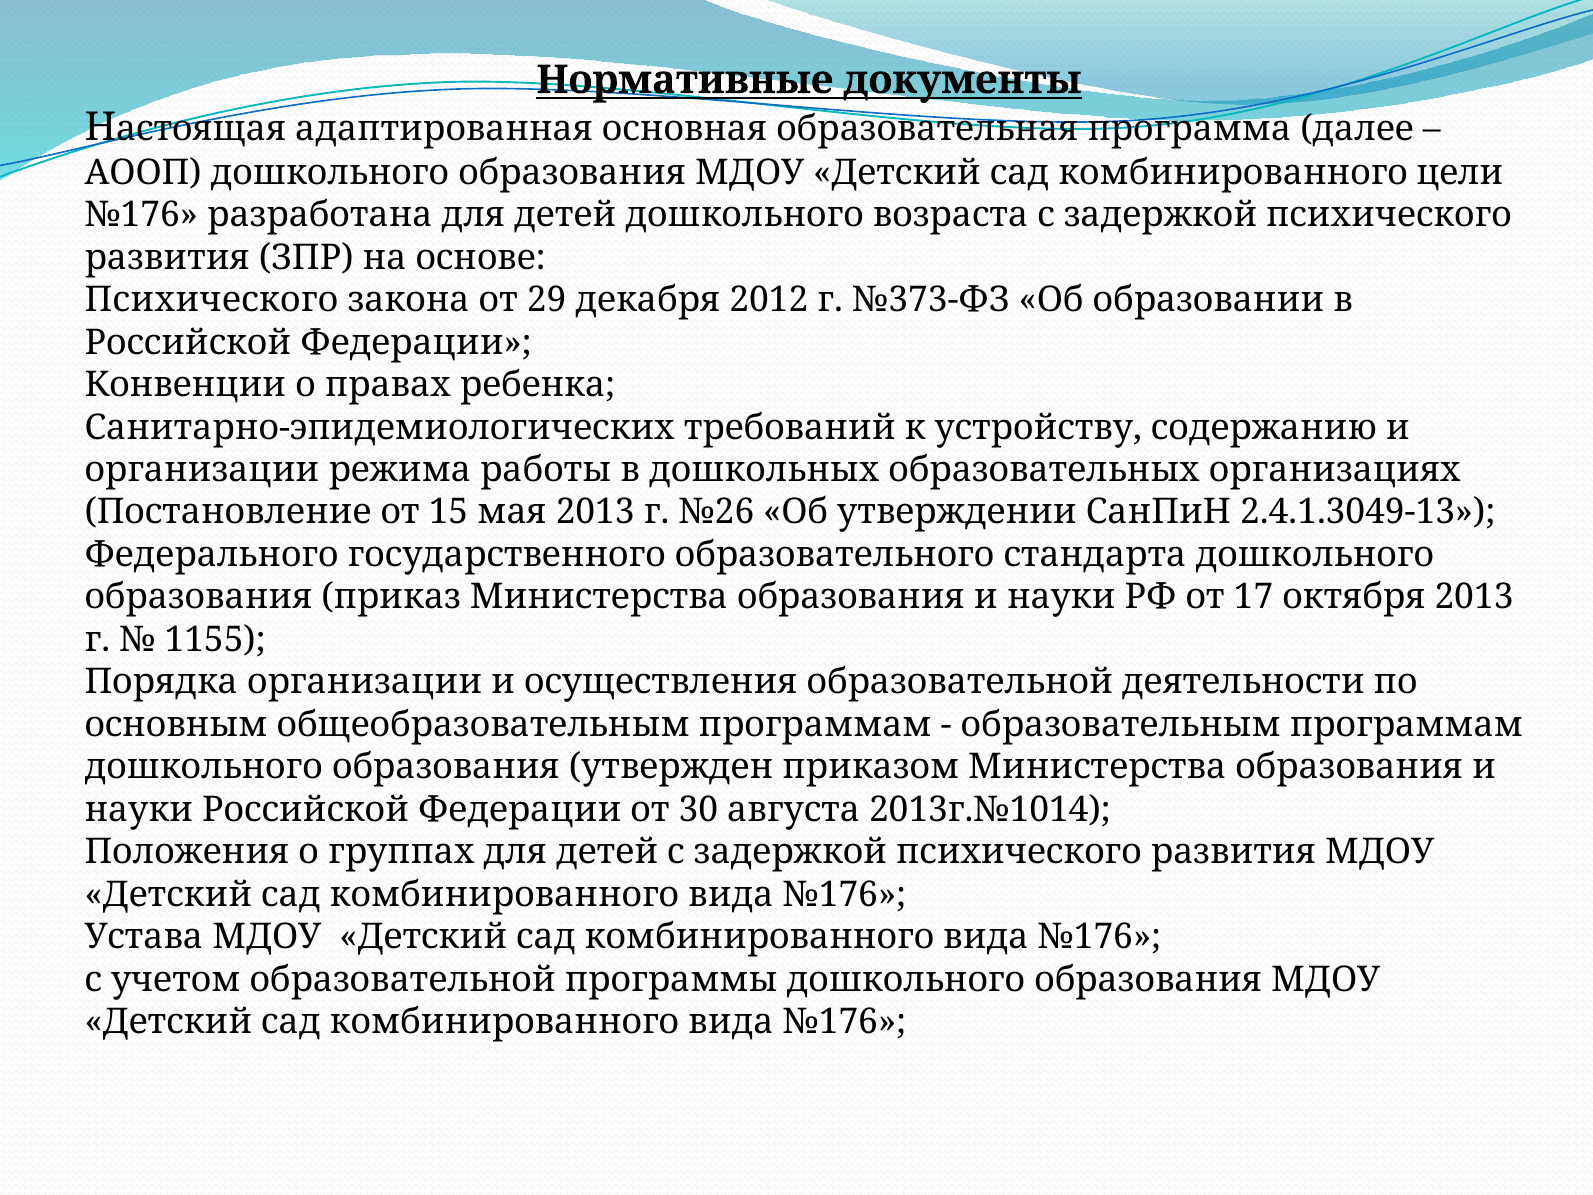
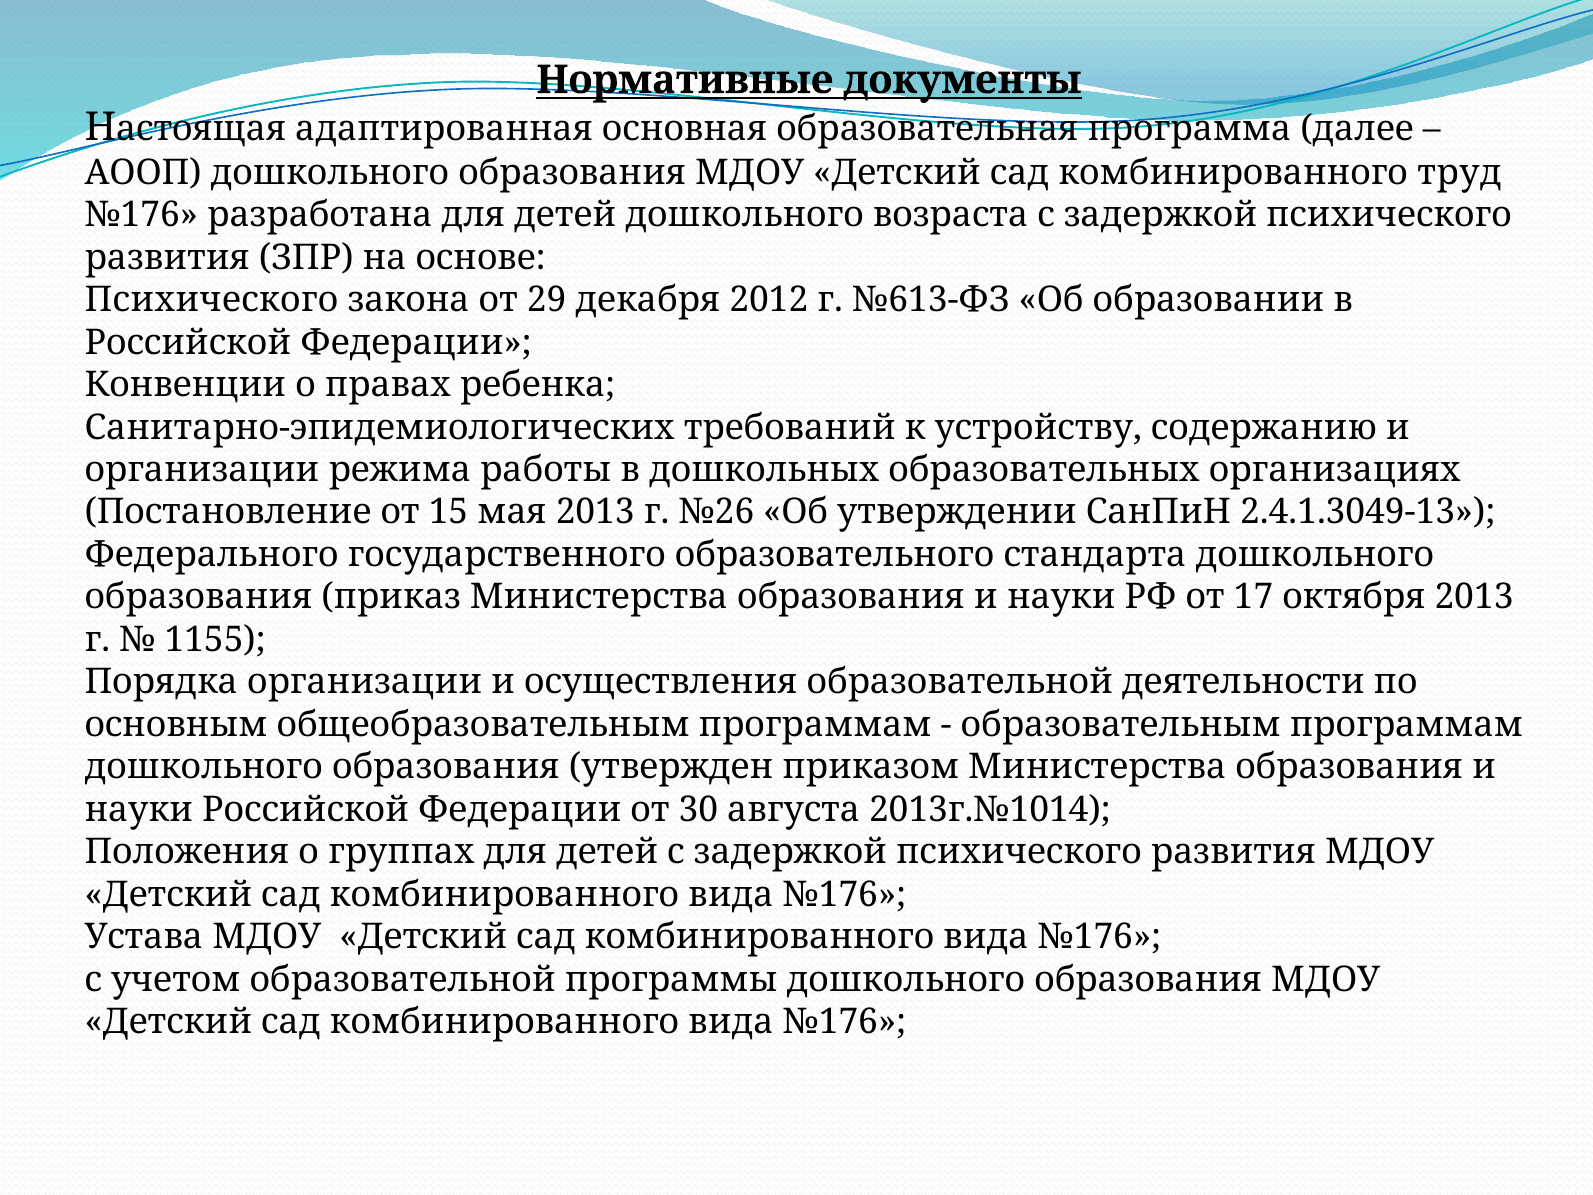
цели: цели -> труд (1459, 173)
№373-ФЗ: №373-ФЗ -> №613-ФЗ (931, 300)
